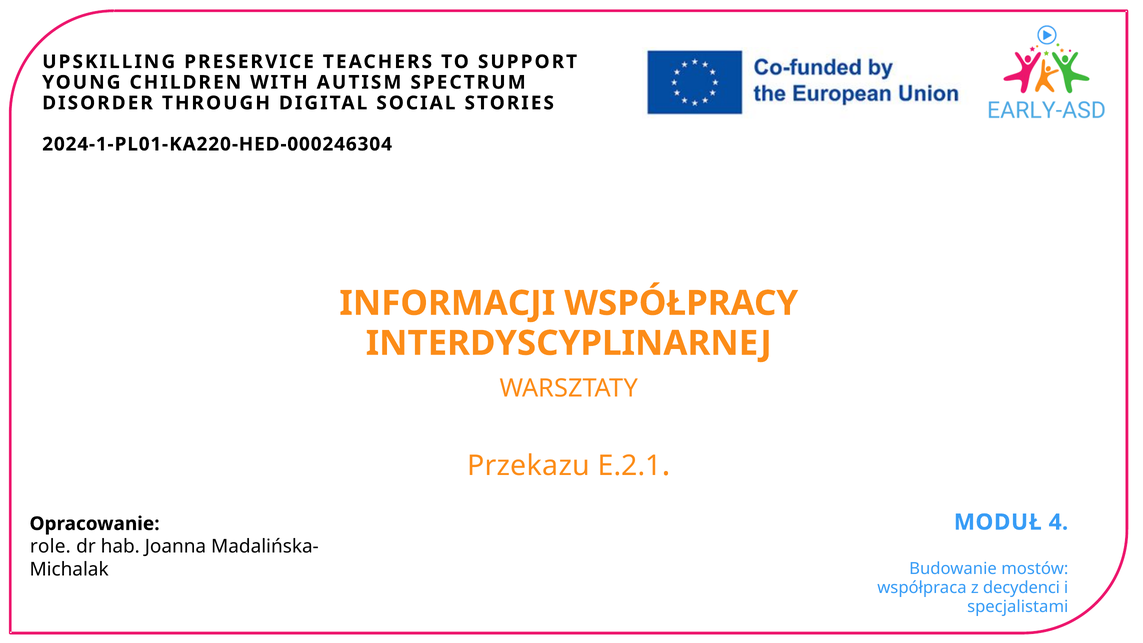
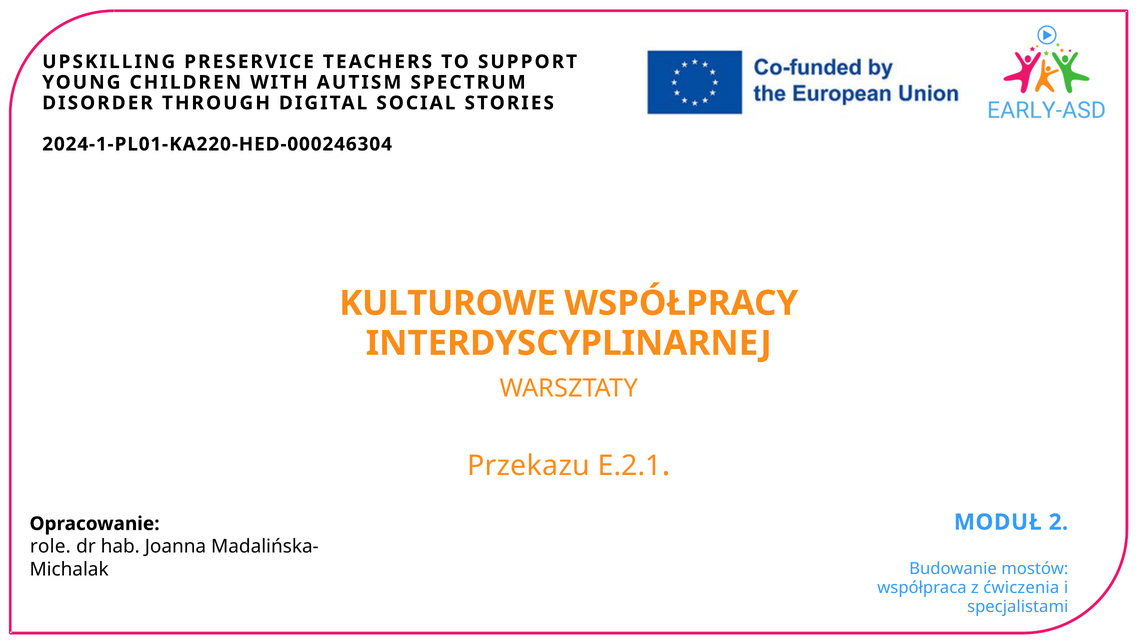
INFORMACJI: INFORMACJI -> KULTUROWE (447, 303)
4: 4 -> 2 (1058, 522)
decydenci: decydenci -> ćwiczenia (1021, 588)
